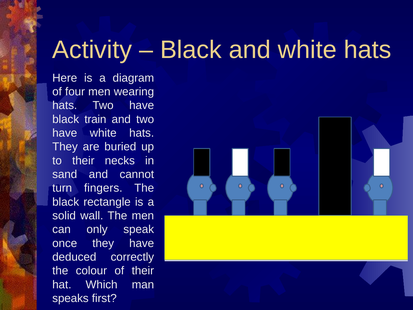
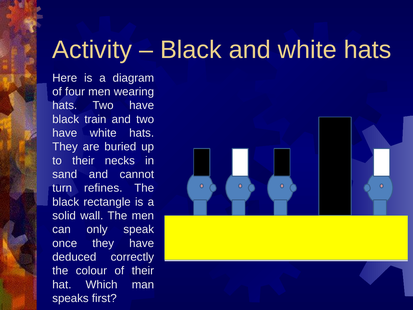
fingers: fingers -> refines (103, 188)
